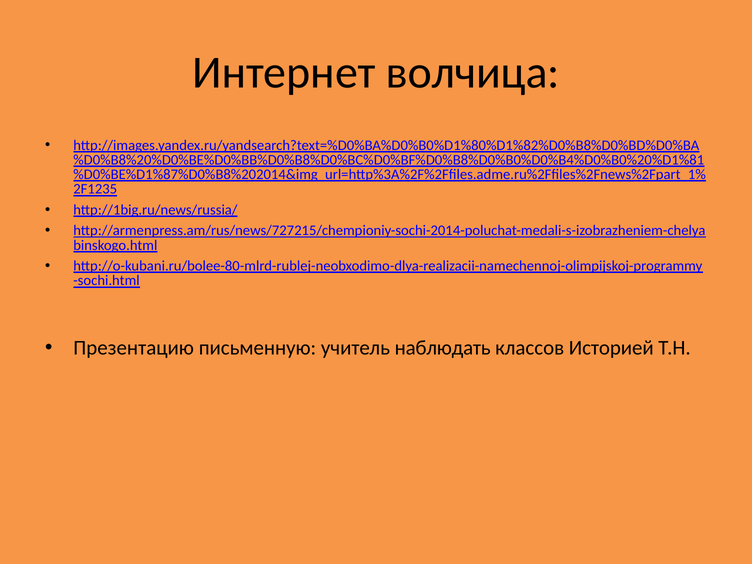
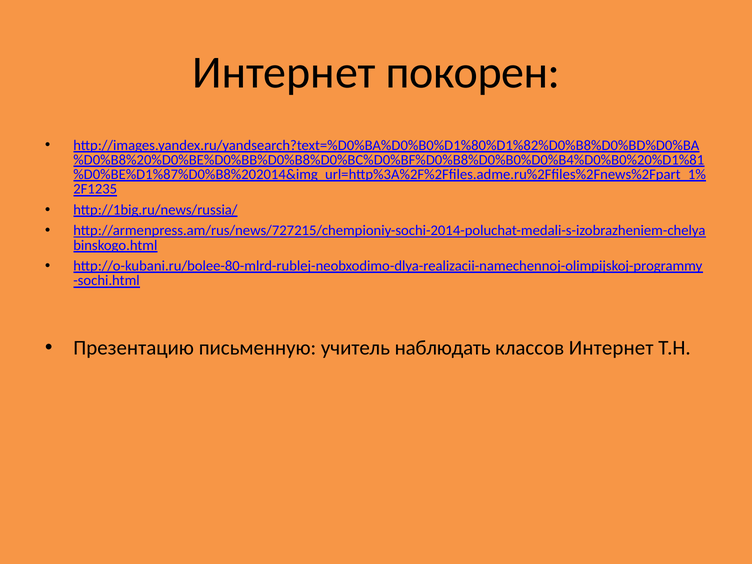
волчица: волчица -> покорен (473, 73)
классов Историей: Историей -> Интернет (611, 348)
